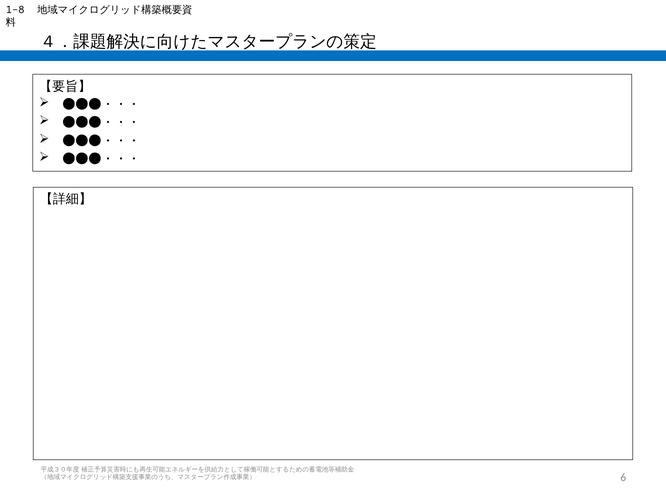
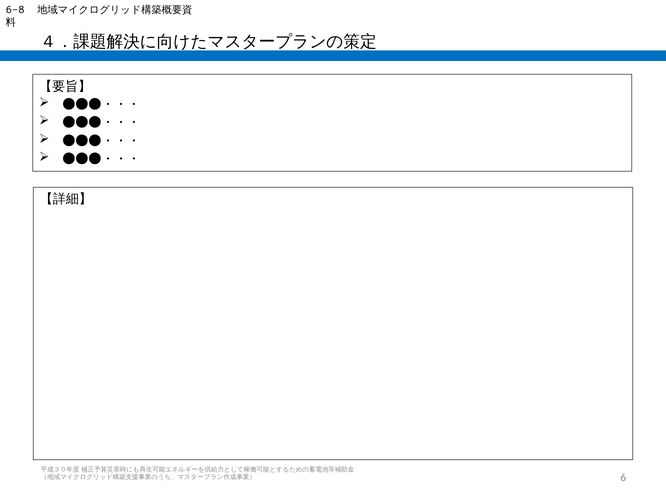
1-8: 1-8 -> 6-8 (15, 10)
